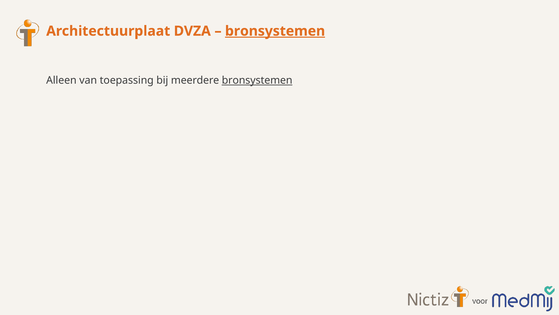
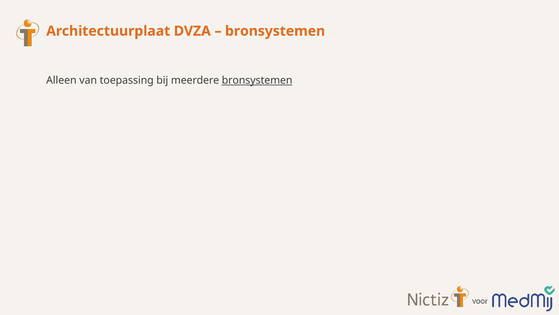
bronsystemen underline: present -> none (275, 31)
